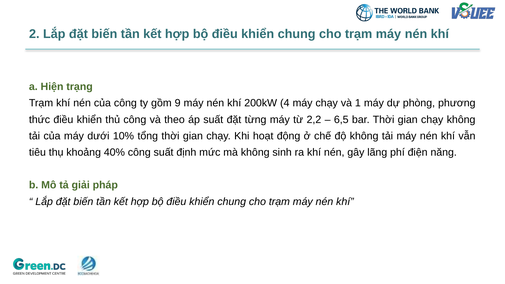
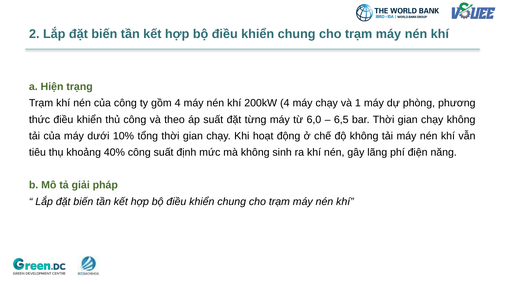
gồm 9: 9 -> 4 (178, 103)
2,2: 2,2 -> 6,0 (314, 120)
